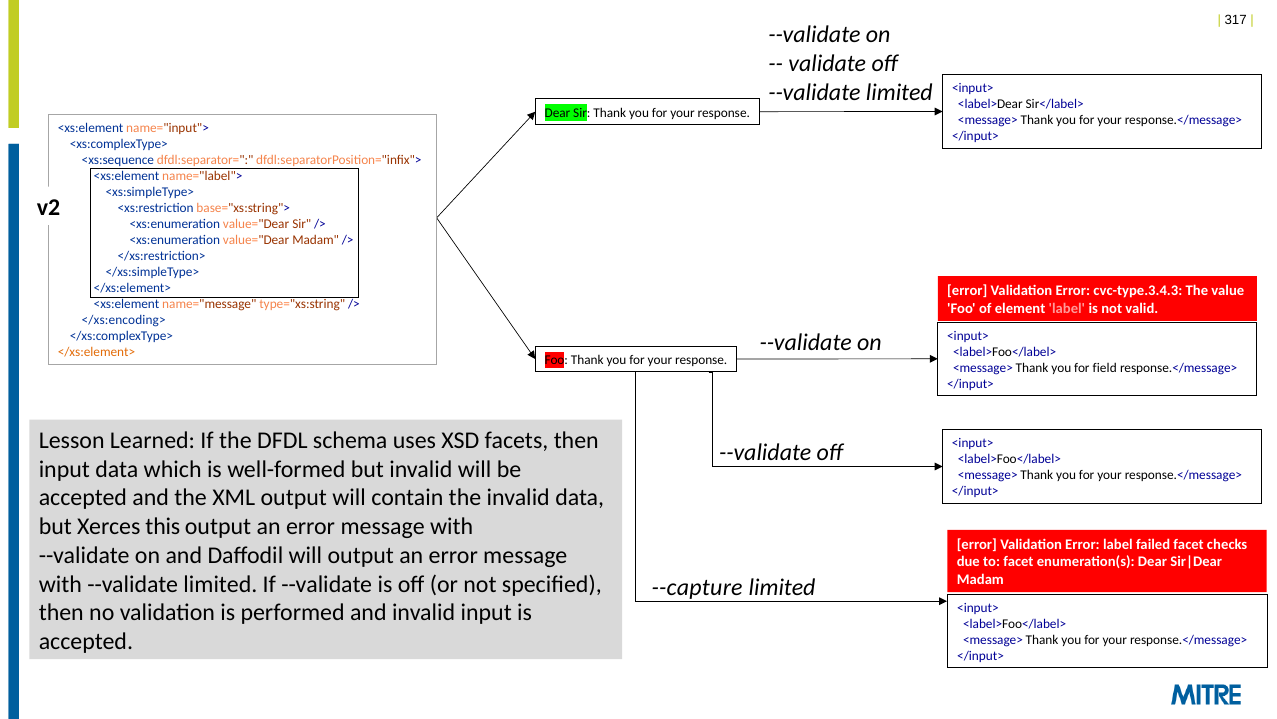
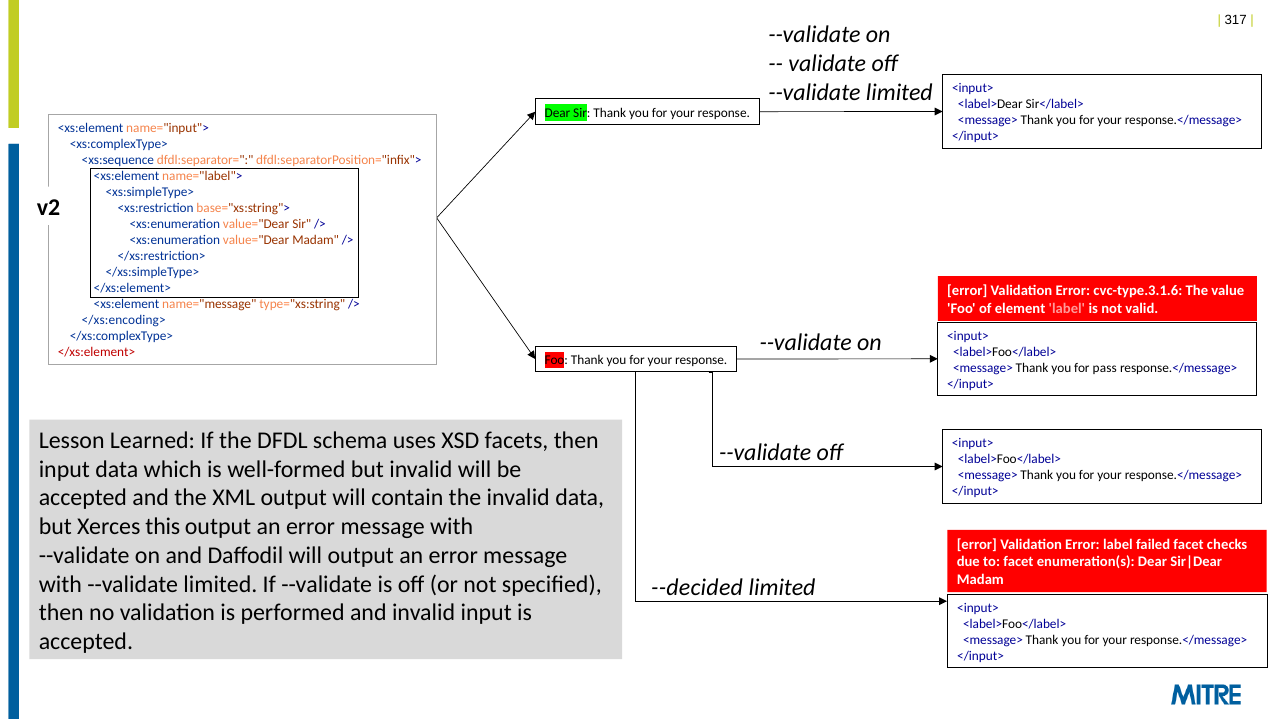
cvc-type.3.4.3: cvc-type.3.4.3 -> cvc-type.3.1.6 (1138, 290)
</xs:element> colour: orange -> red (96, 352)
field: field -> pass (1105, 367)
--capture: --capture -> --decided (697, 587)
